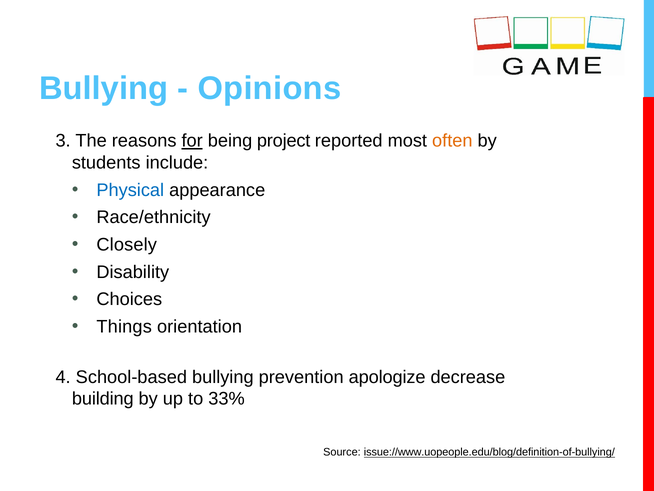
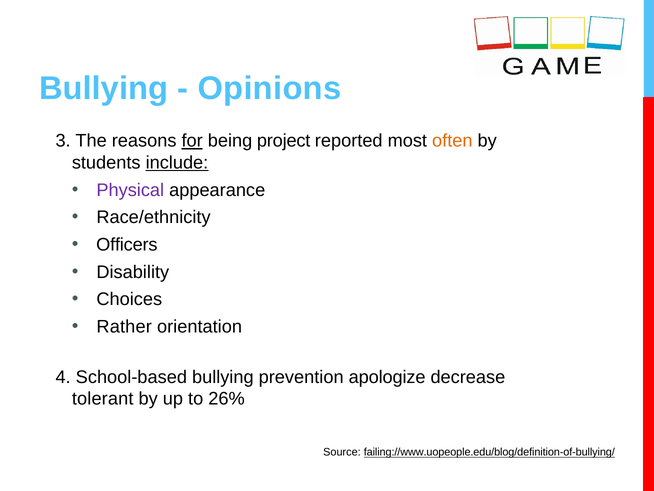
include underline: none -> present (177, 163)
Physical colour: blue -> purple (130, 190)
Closely: Closely -> Officers (127, 245)
Things: Things -> Rather (124, 326)
building: building -> tolerant (103, 398)
33%: 33% -> 26% (227, 398)
issue://www.uopeople.edu/blog/definition-of-bullying/: issue://www.uopeople.edu/blog/definition-of-bullying/ -> failing://www.uopeople.edu/blog/definition-of-bullying/ (489, 452)
